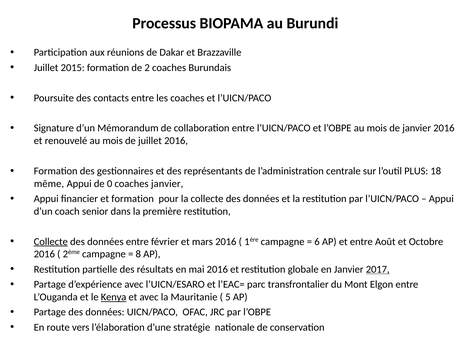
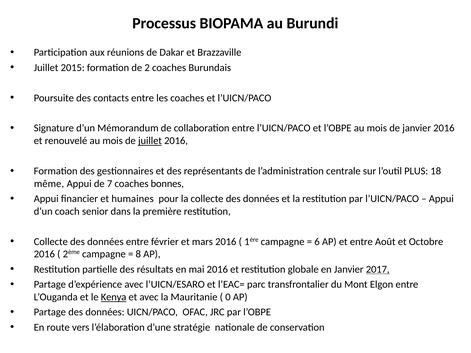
juillet underline: none -> present (150, 141)
0: 0 -> 7 (110, 184)
coaches janvier: janvier -> bonnes (167, 184)
et formation: formation -> humaines (133, 199)
Collecte underline: present -> none (51, 242)
5: 5 -> 0 (228, 297)
